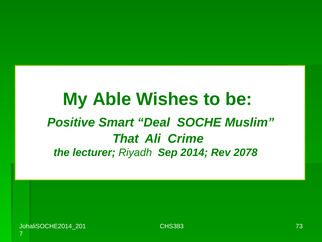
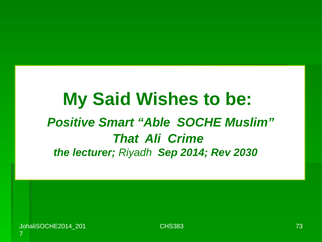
Able: Able -> Said (112, 99)
Deal: Deal -> Able (154, 122)
2078: 2078 -> 2030 (246, 152)
